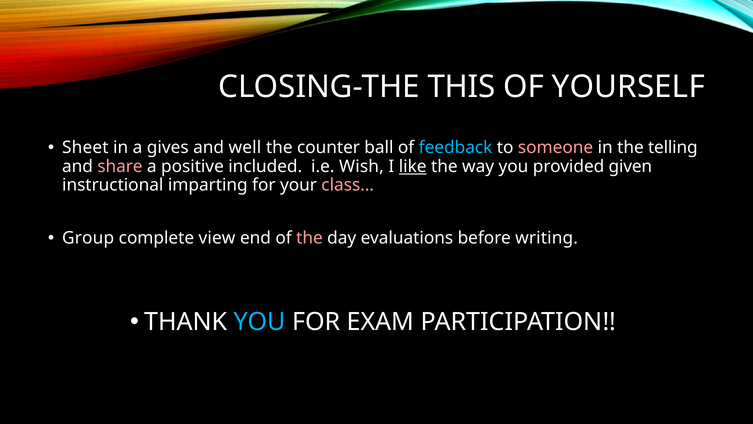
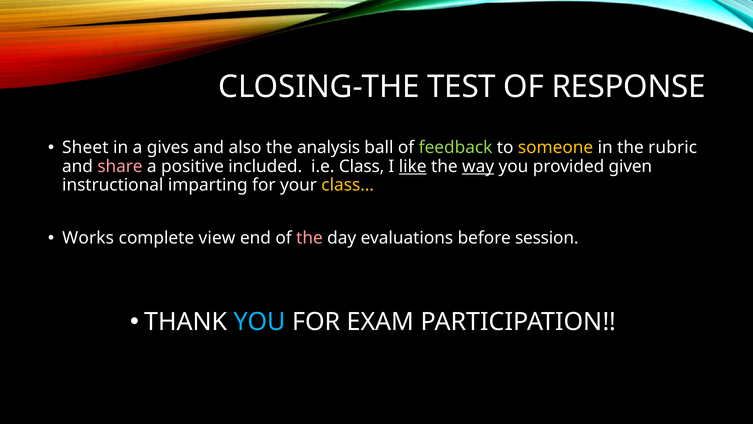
THIS: THIS -> TEST (462, 87)
YOURSELF: YOURSELF -> RESPONSE (629, 87)
well: well -> also (245, 148)
counter: counter -> analysis (329, 148)
feedback colour: light blue -> light green (456, 148)
someone colour: pink -> yellow (556, 148)
telling: telling -> rubric (673, 148)
Wish: Wish -> Class (362, 166)
way underline: none -> present (478, 166)
class… colour: pink -> yellow (348, 185)
Group: Group -> Works (88, 238)
writing: writing -> session (547, 238)
